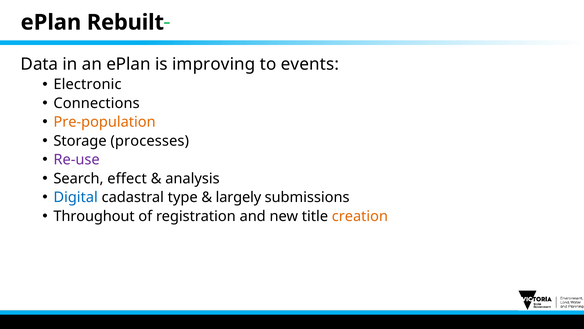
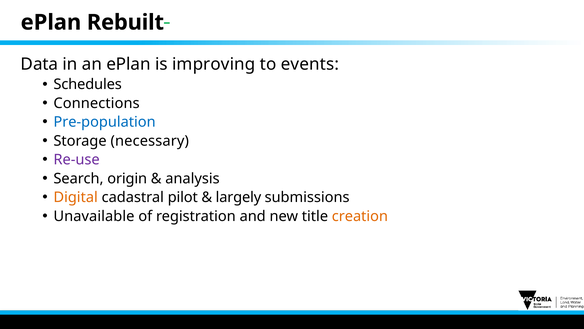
Electronic: Electronic -> Schedules (88, 84)
Pre-population colour: orange -> blue (105, 122)
processes: processes -> necessary (150, 141)
effect: effect -> origin (127, 178)
Digital colour: blue -> orange (76, 197)
type: type -> pilot (183, 197)
Throughout: Throughout -> Unavailable (94, 216)
